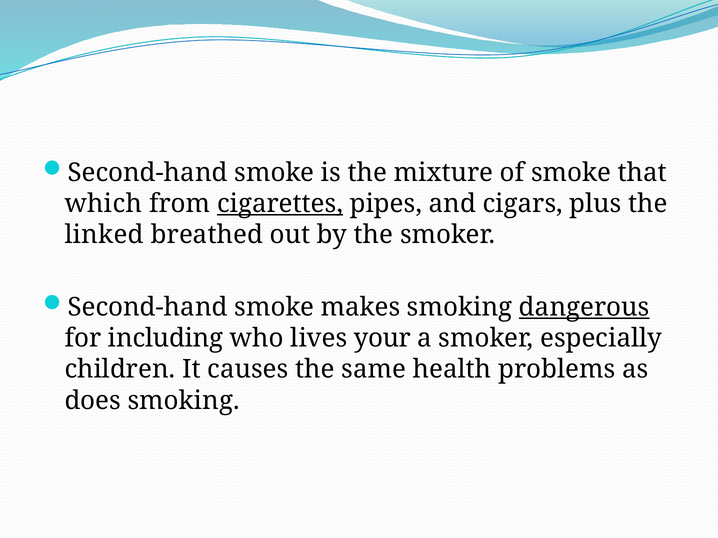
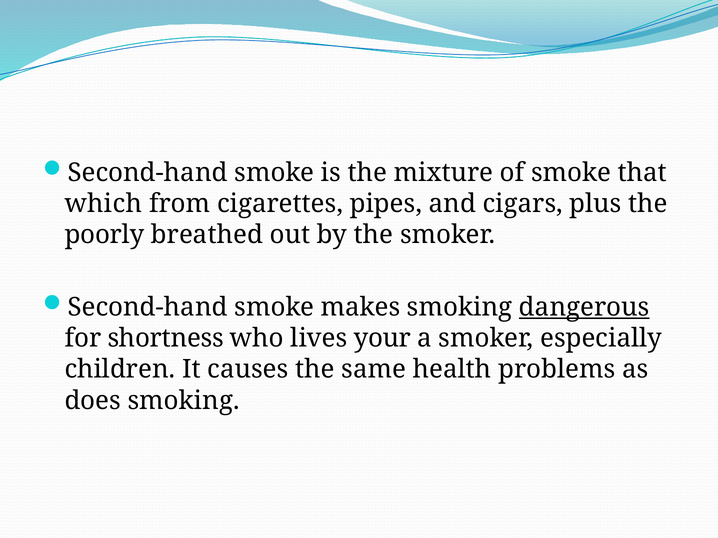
cigarettes underline: present -> none (280, 204)
linked: linked -> poorly (104, 235)
including: including -> shortness (166, 339)
